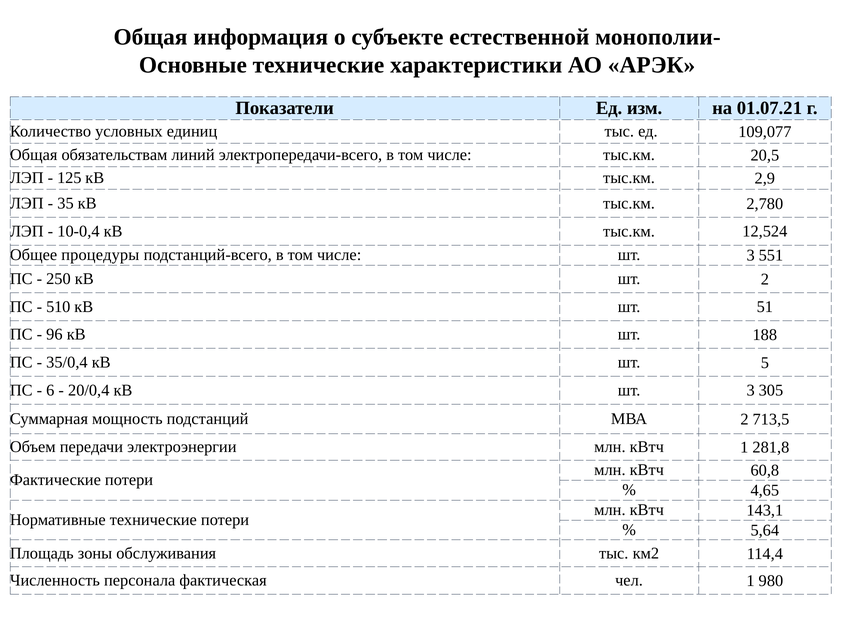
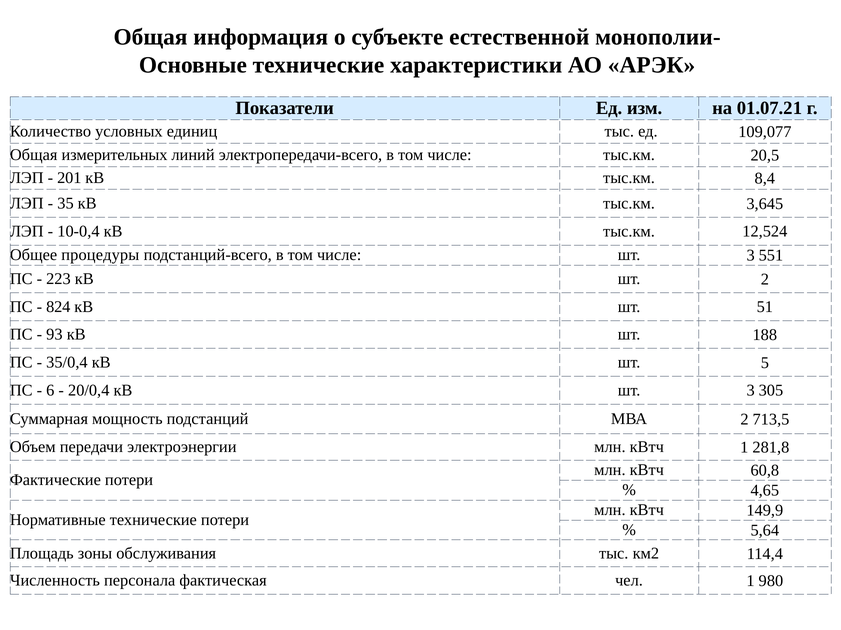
обязательствам: обязательствам -> измерительных (115, 155)
125: 125 -> 201 (69, 178)
2,9: 2,9 -> 8,4 (765, 179)
2,780: 2,780 -> 3,645 (765, 204)
250: 250 -> 223 (58, 279)
510: 510 -> 824 (58, 307)
96: 96 -> 93 (54, 335)
143,1: 143,1 -> 149,9 (765, 511)
